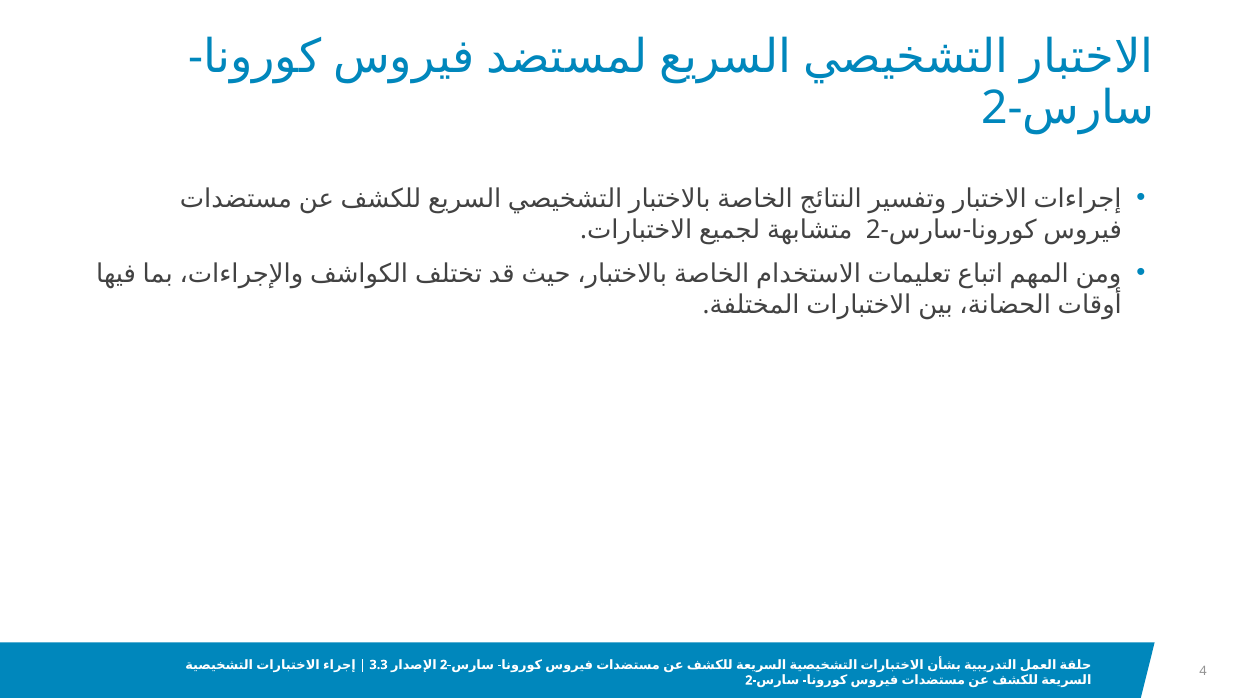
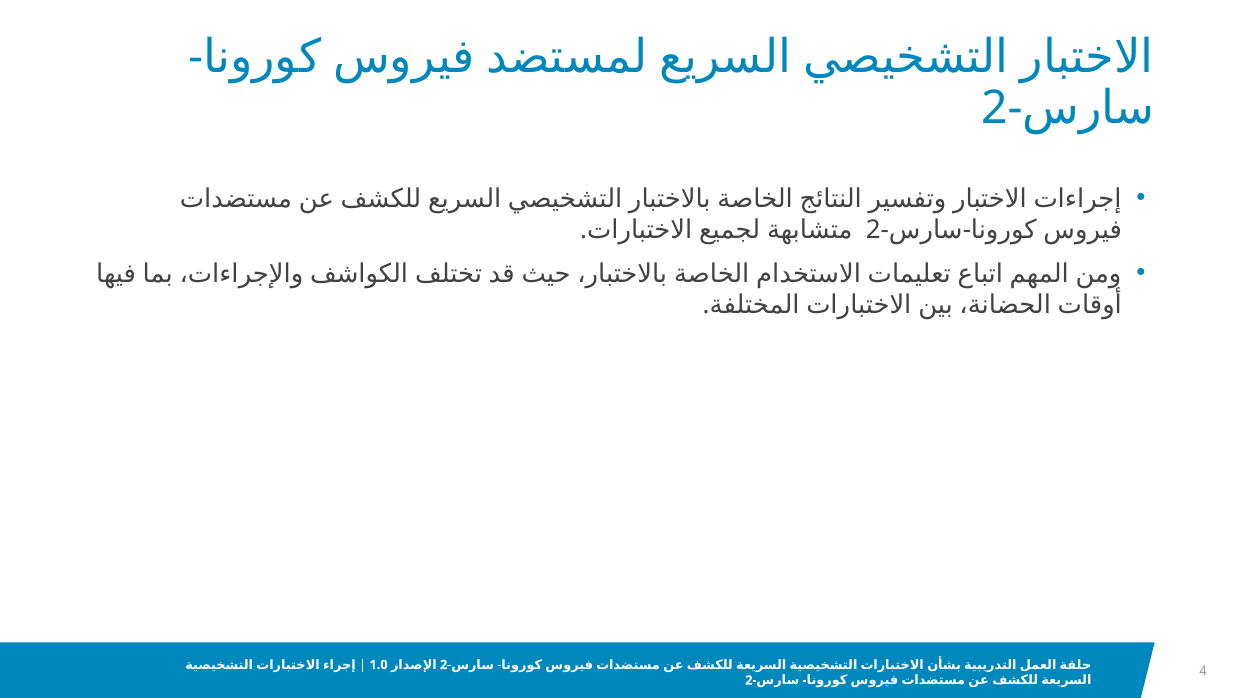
3.3: 3.3 -> 1.0 (379, 664)
